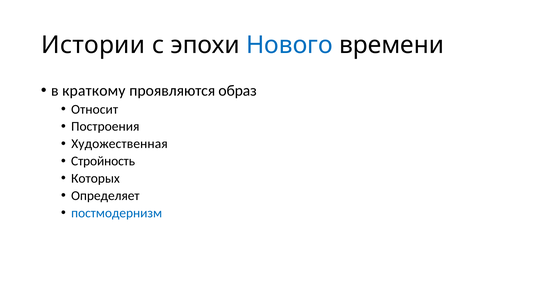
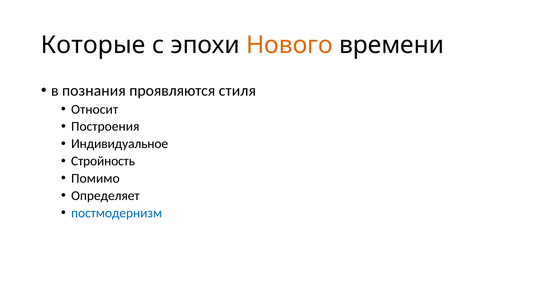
Истории: Истории -> Которые (93, 45)
Нового colour: blue -> orange (289, 45)
краткому: краткому -> познания (94, 91)
образ: образ -> стиля (237, 91)
Художественная: Художественная -> Индивидуальное (120, 144)
Которых: Которых -> Помимо (95, 178)
